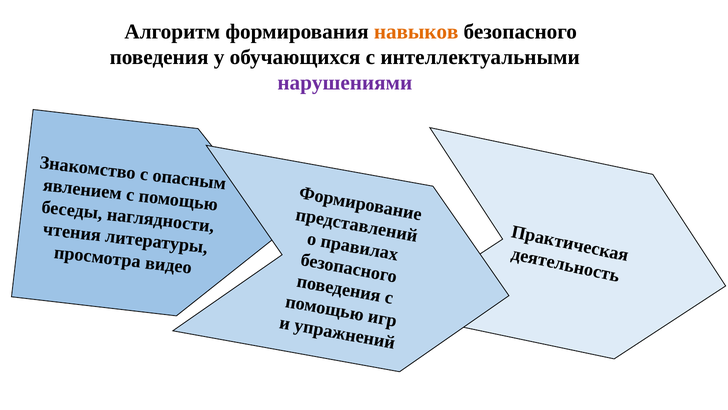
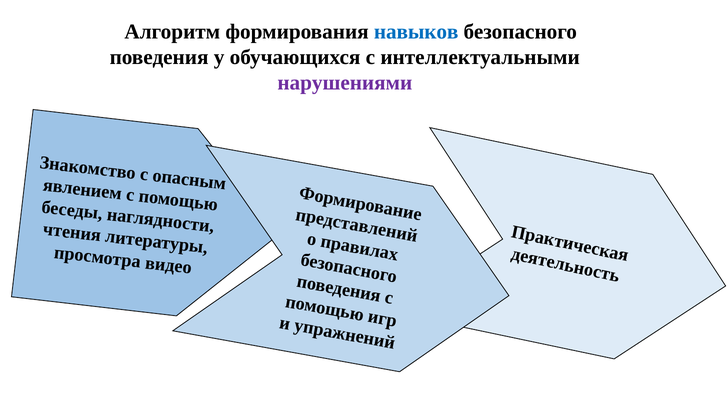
навыков colour: orange -> blue (416, 32)
